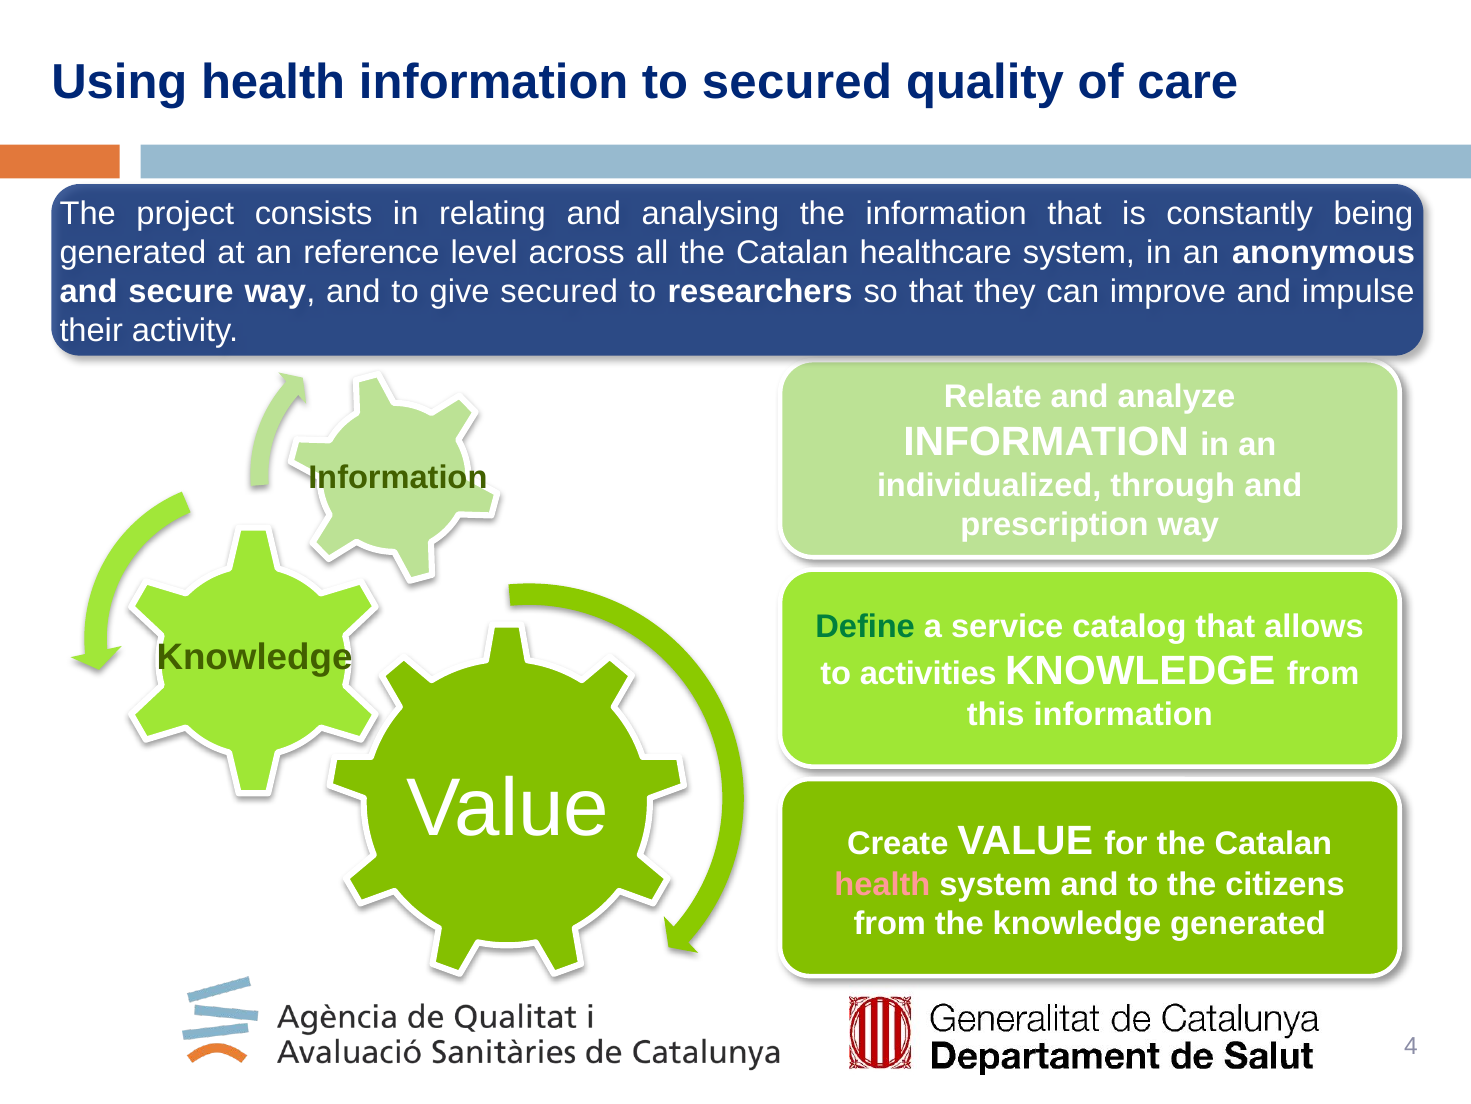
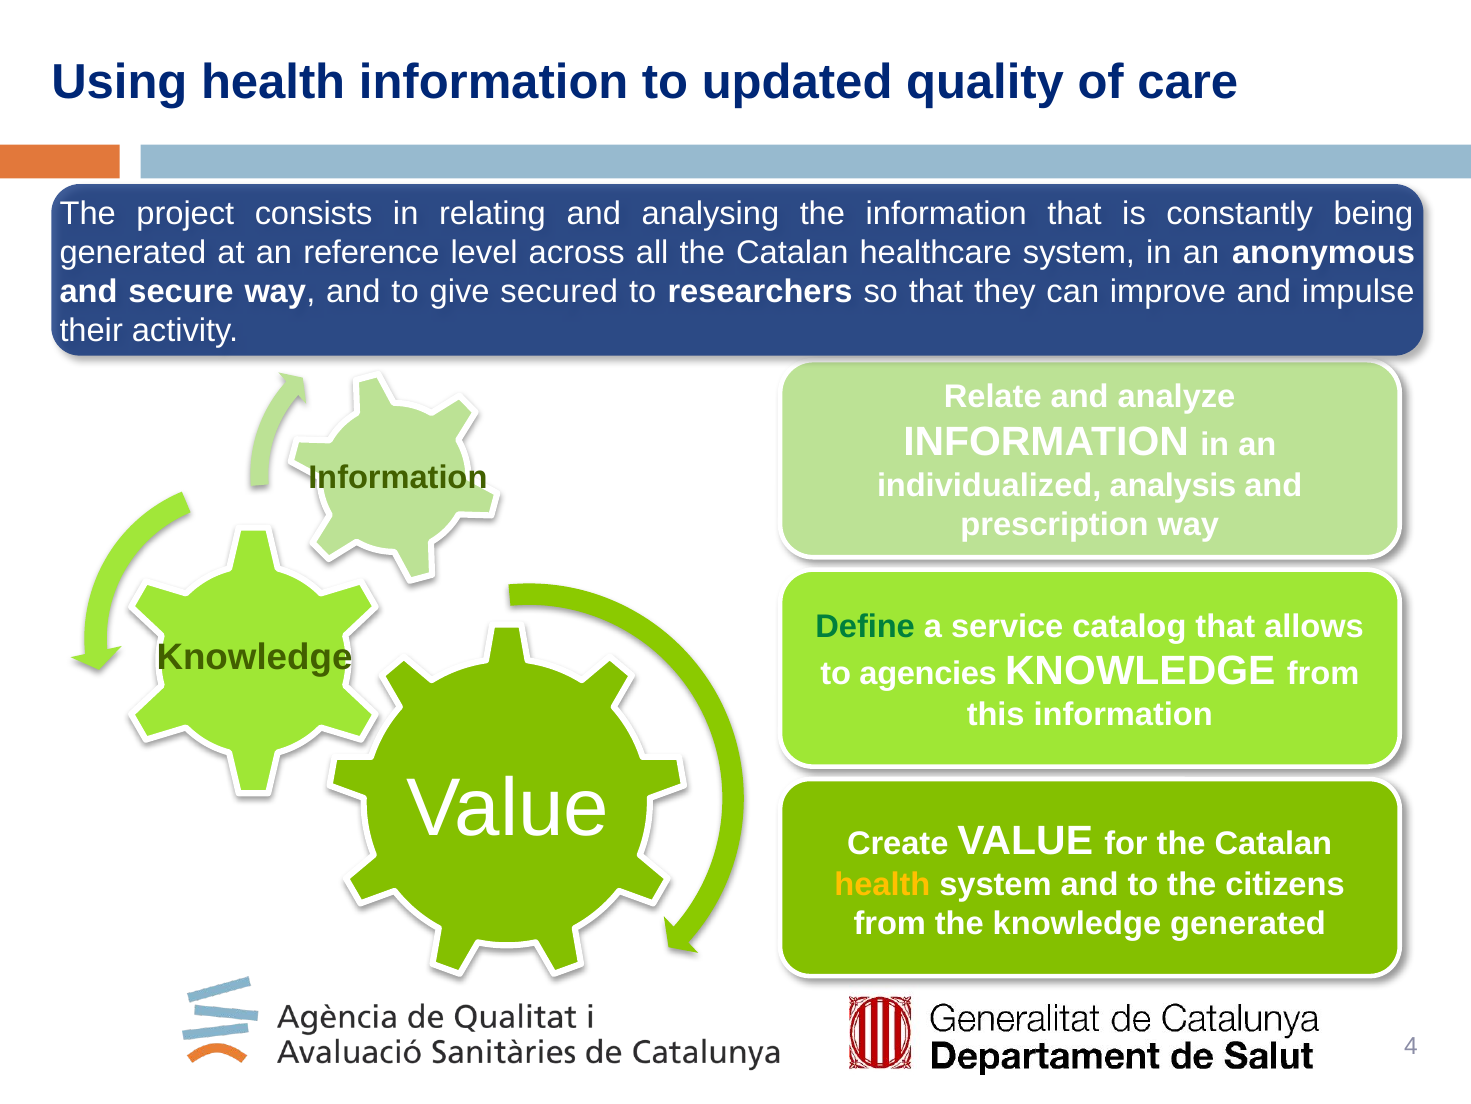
to secured: secured -> updated (797, 82)
through: through -> analysis (1173, 485)
activities: activities -> agencies (928, 673)
health colour: pink -> yellow (882, 884)
